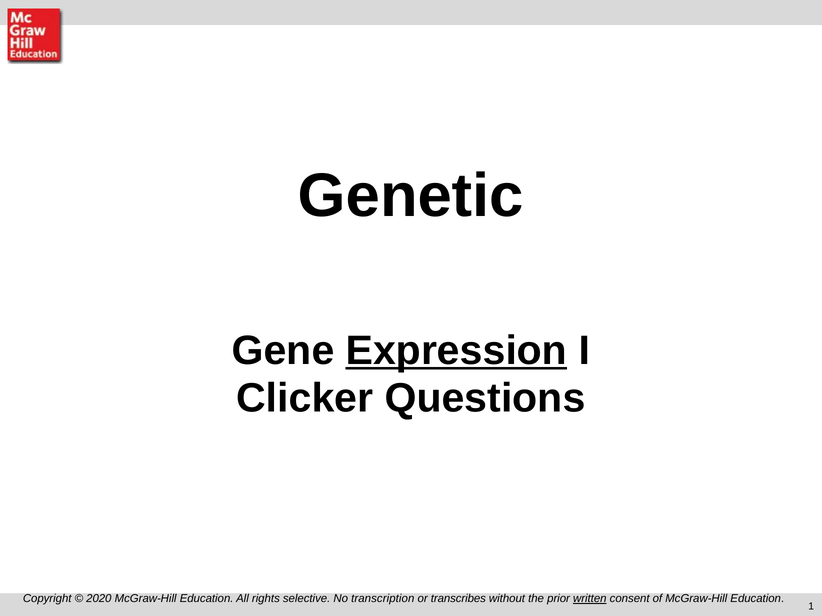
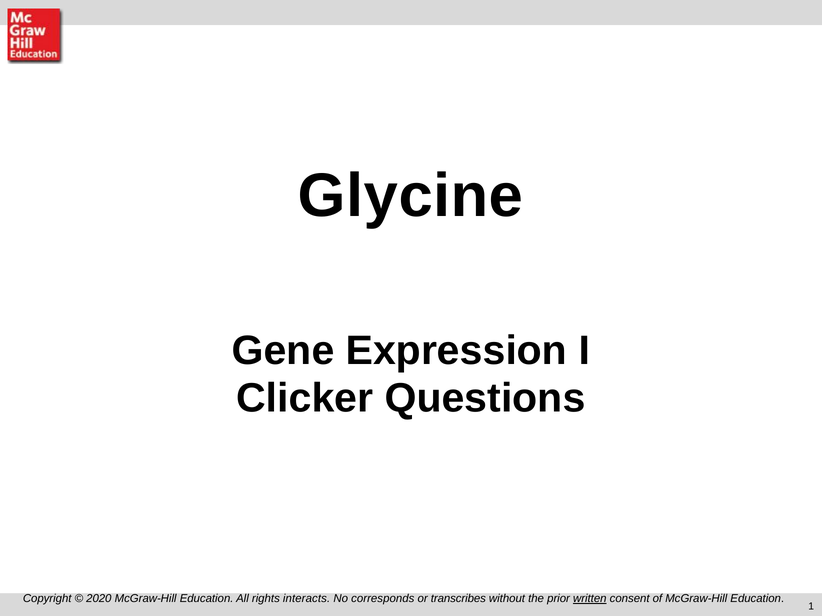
Genetic: Genetic -> Glycine (411, 196)
Expression underline: present -> none (456, 351)
selective: selective -> interacts (307, 599)
transcription: transcription -> corresponds (383, 599)
